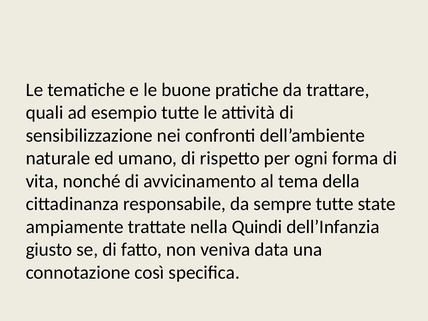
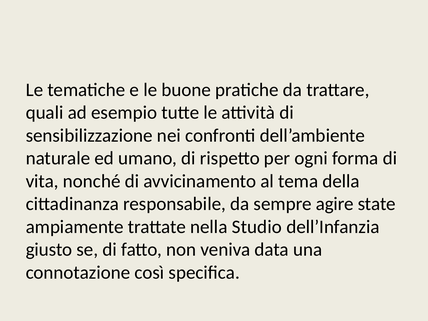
sempre tutte: tutte -> agire (335, 204)
Quindi: Quindi -> Studio (257, 227)
